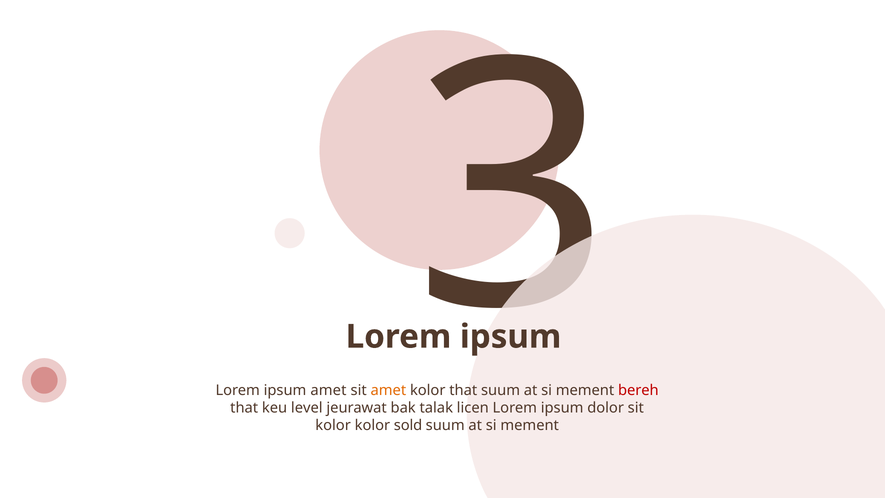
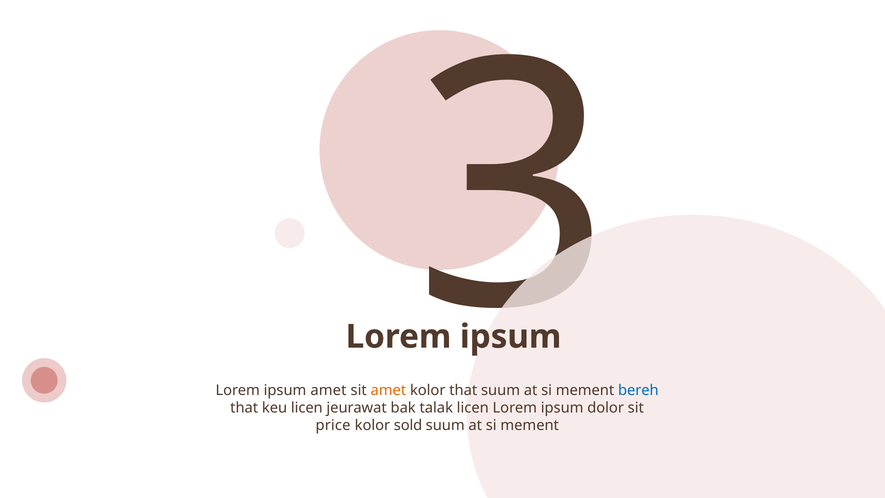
bereh colour: red -> blue (638, 390)
keu level: level -> licen (307, 408)
kolor: kolor -> price (333, 425)
